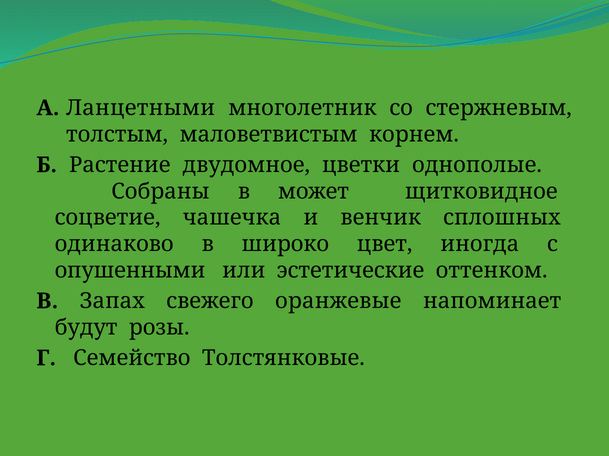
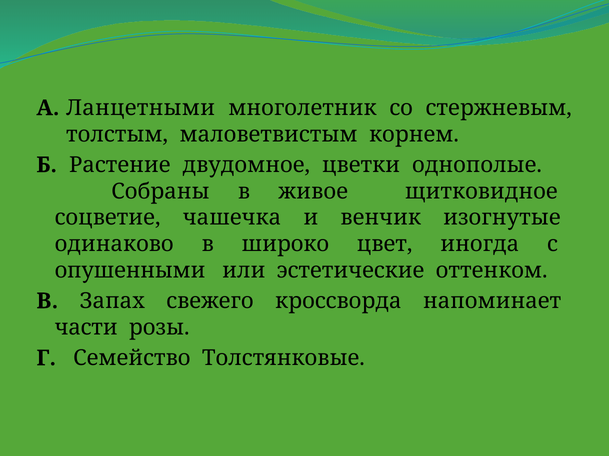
может: может -> живое (313, 192)
сплошных: сплошных -> изогнутые (502, 218)
оранжевые: оранжевые -> кроссворда (338, 302)
будут: будут -> части (86, 328)
